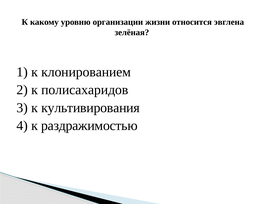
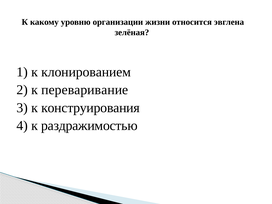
полисахаридов: полисахаридов -> переваривание (85, 90)
культивирования: культивирования -> конструирования (91, 108)
